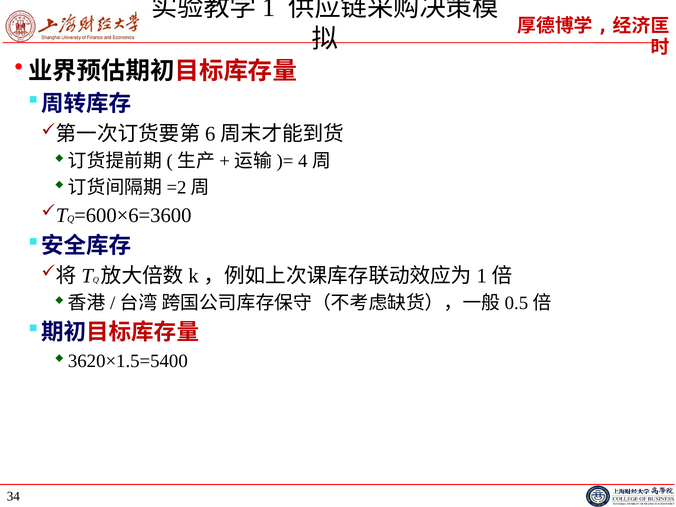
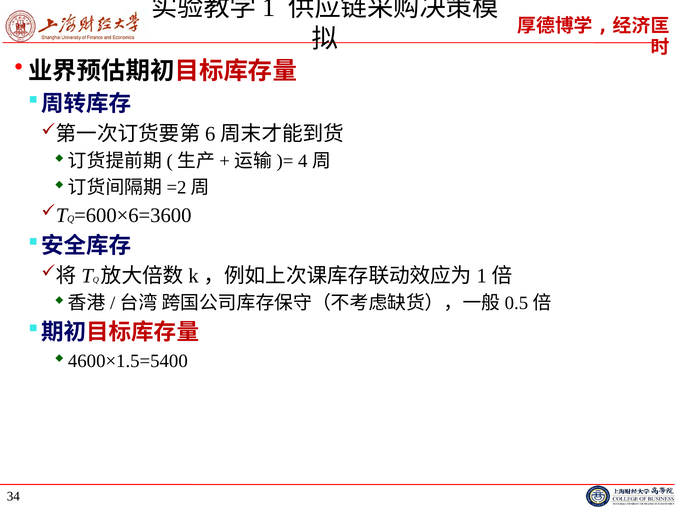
3620×1.5=5400: 3620×1.5=5400 -> 4600×1.5=5400 (128, 361)
